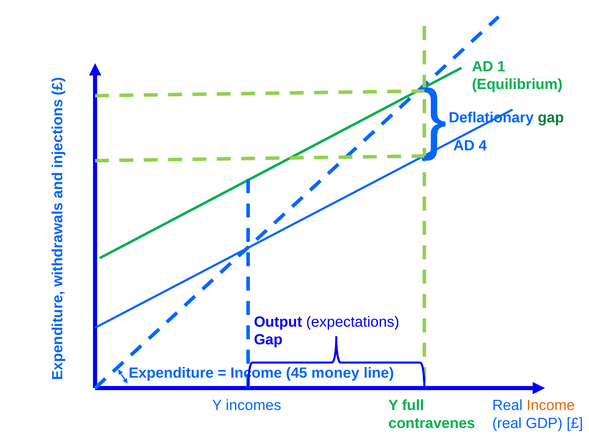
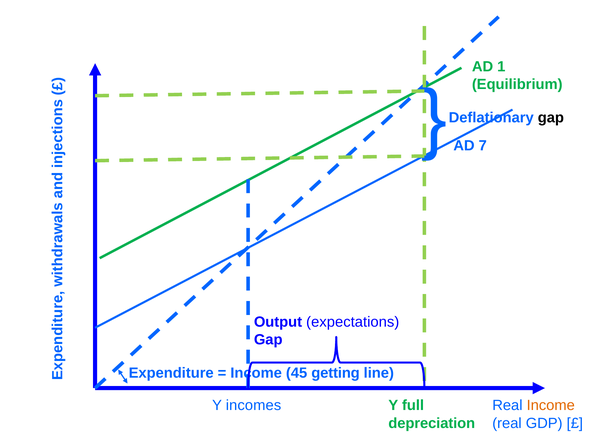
4: 4 -> 7 (483, 145)
gap colour: green -> black (551, 118)
money: money -> getting (336, 373)
contravenes: contravenes -> depreciation (432, 423)
